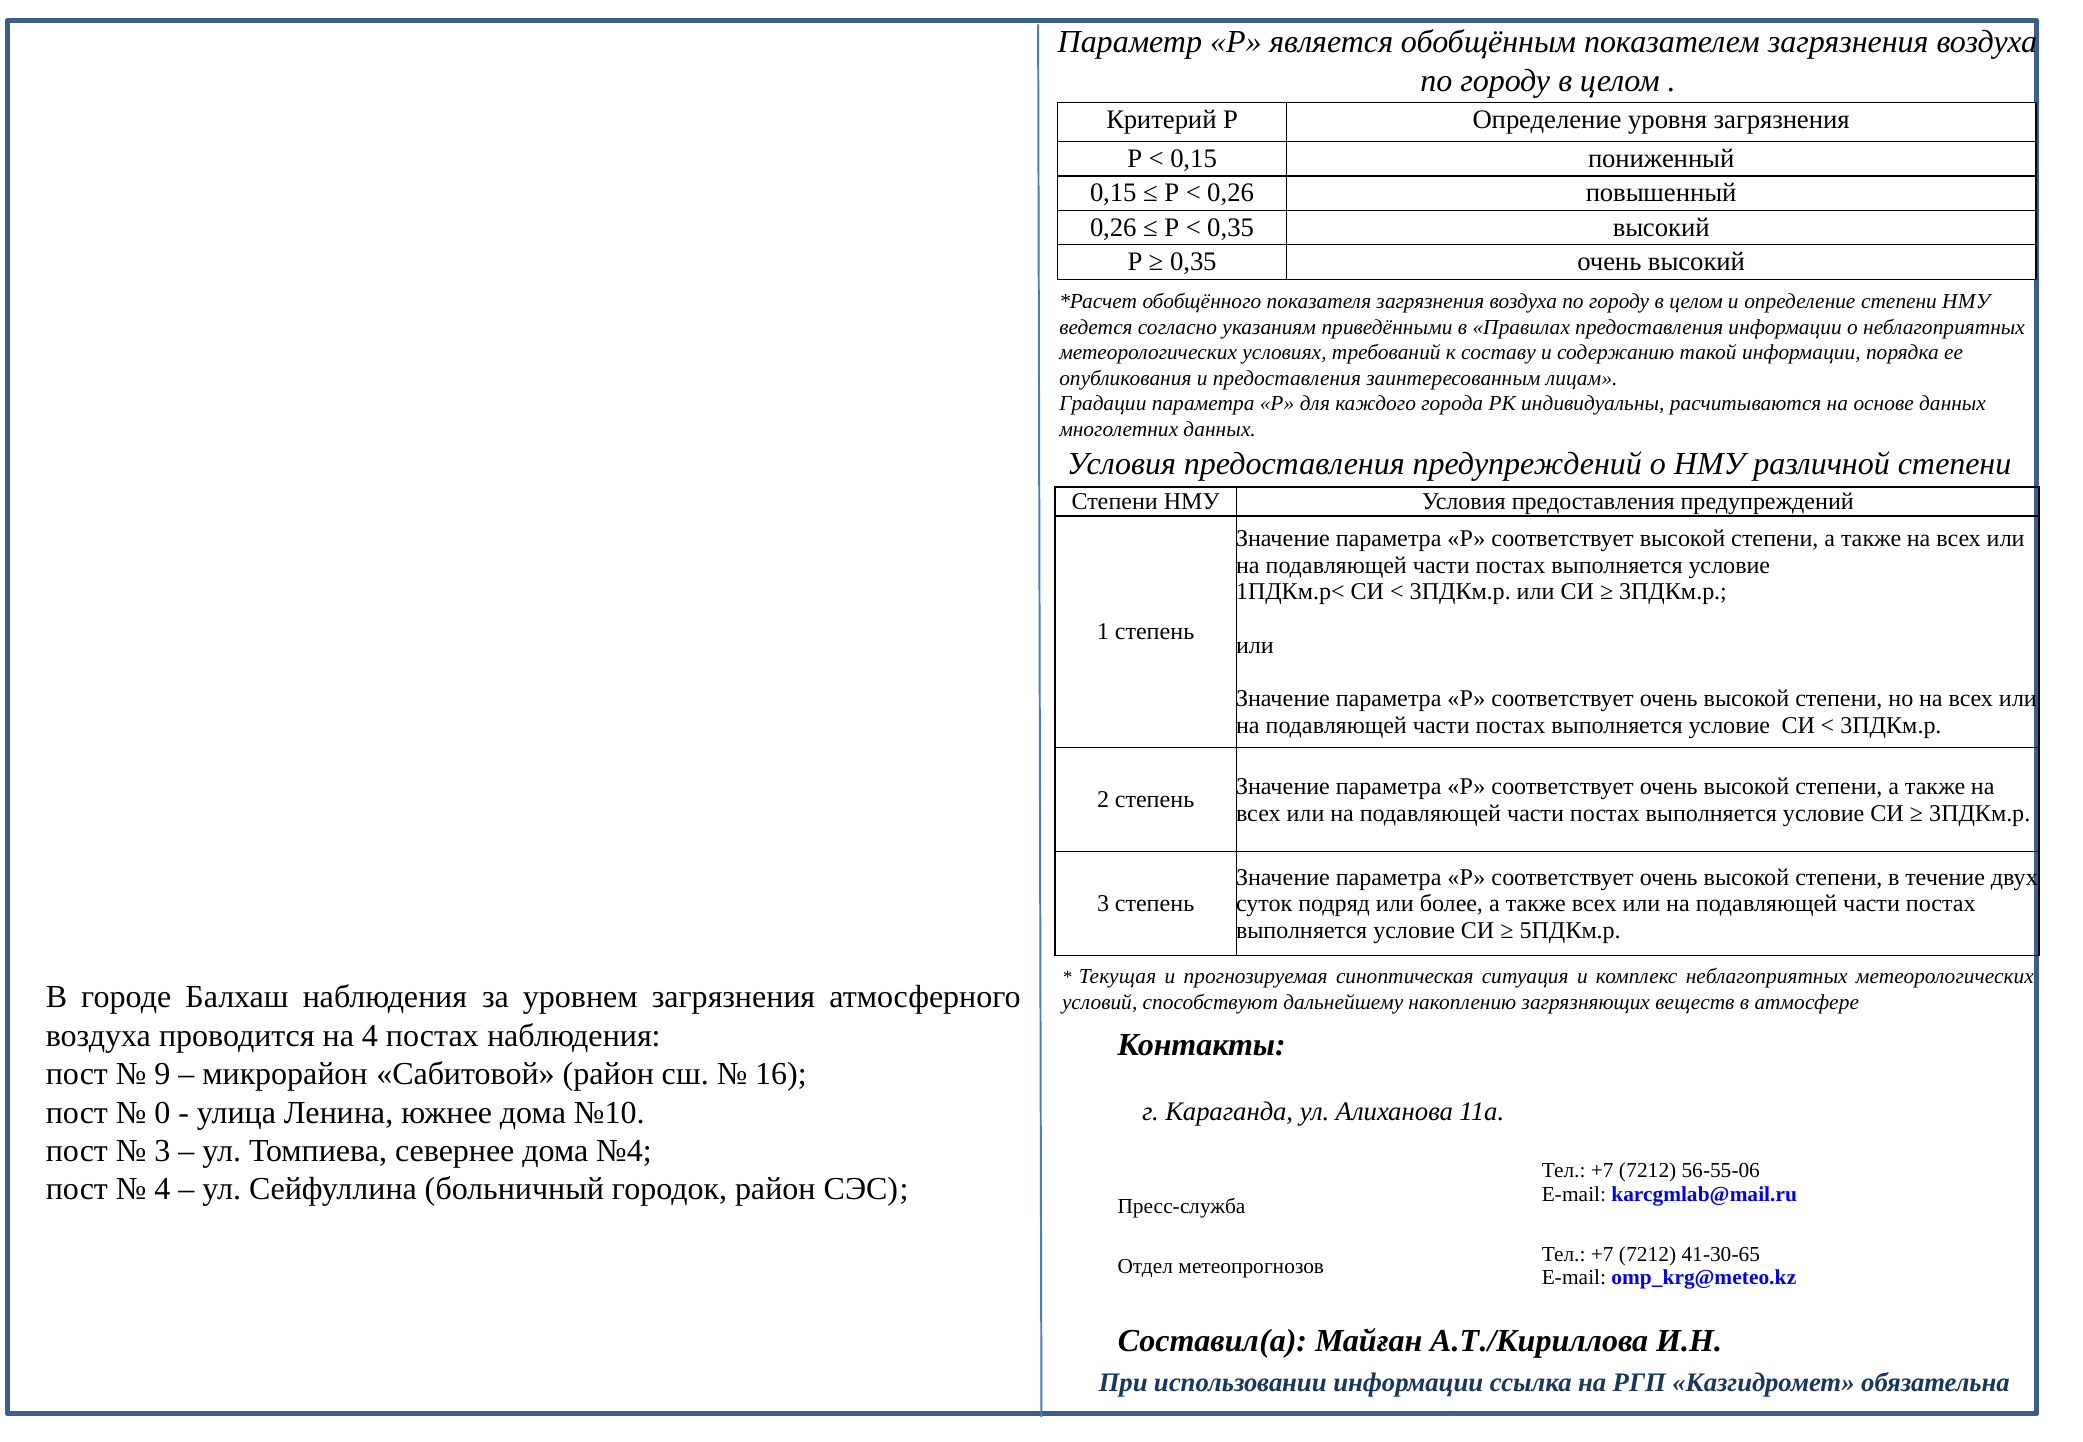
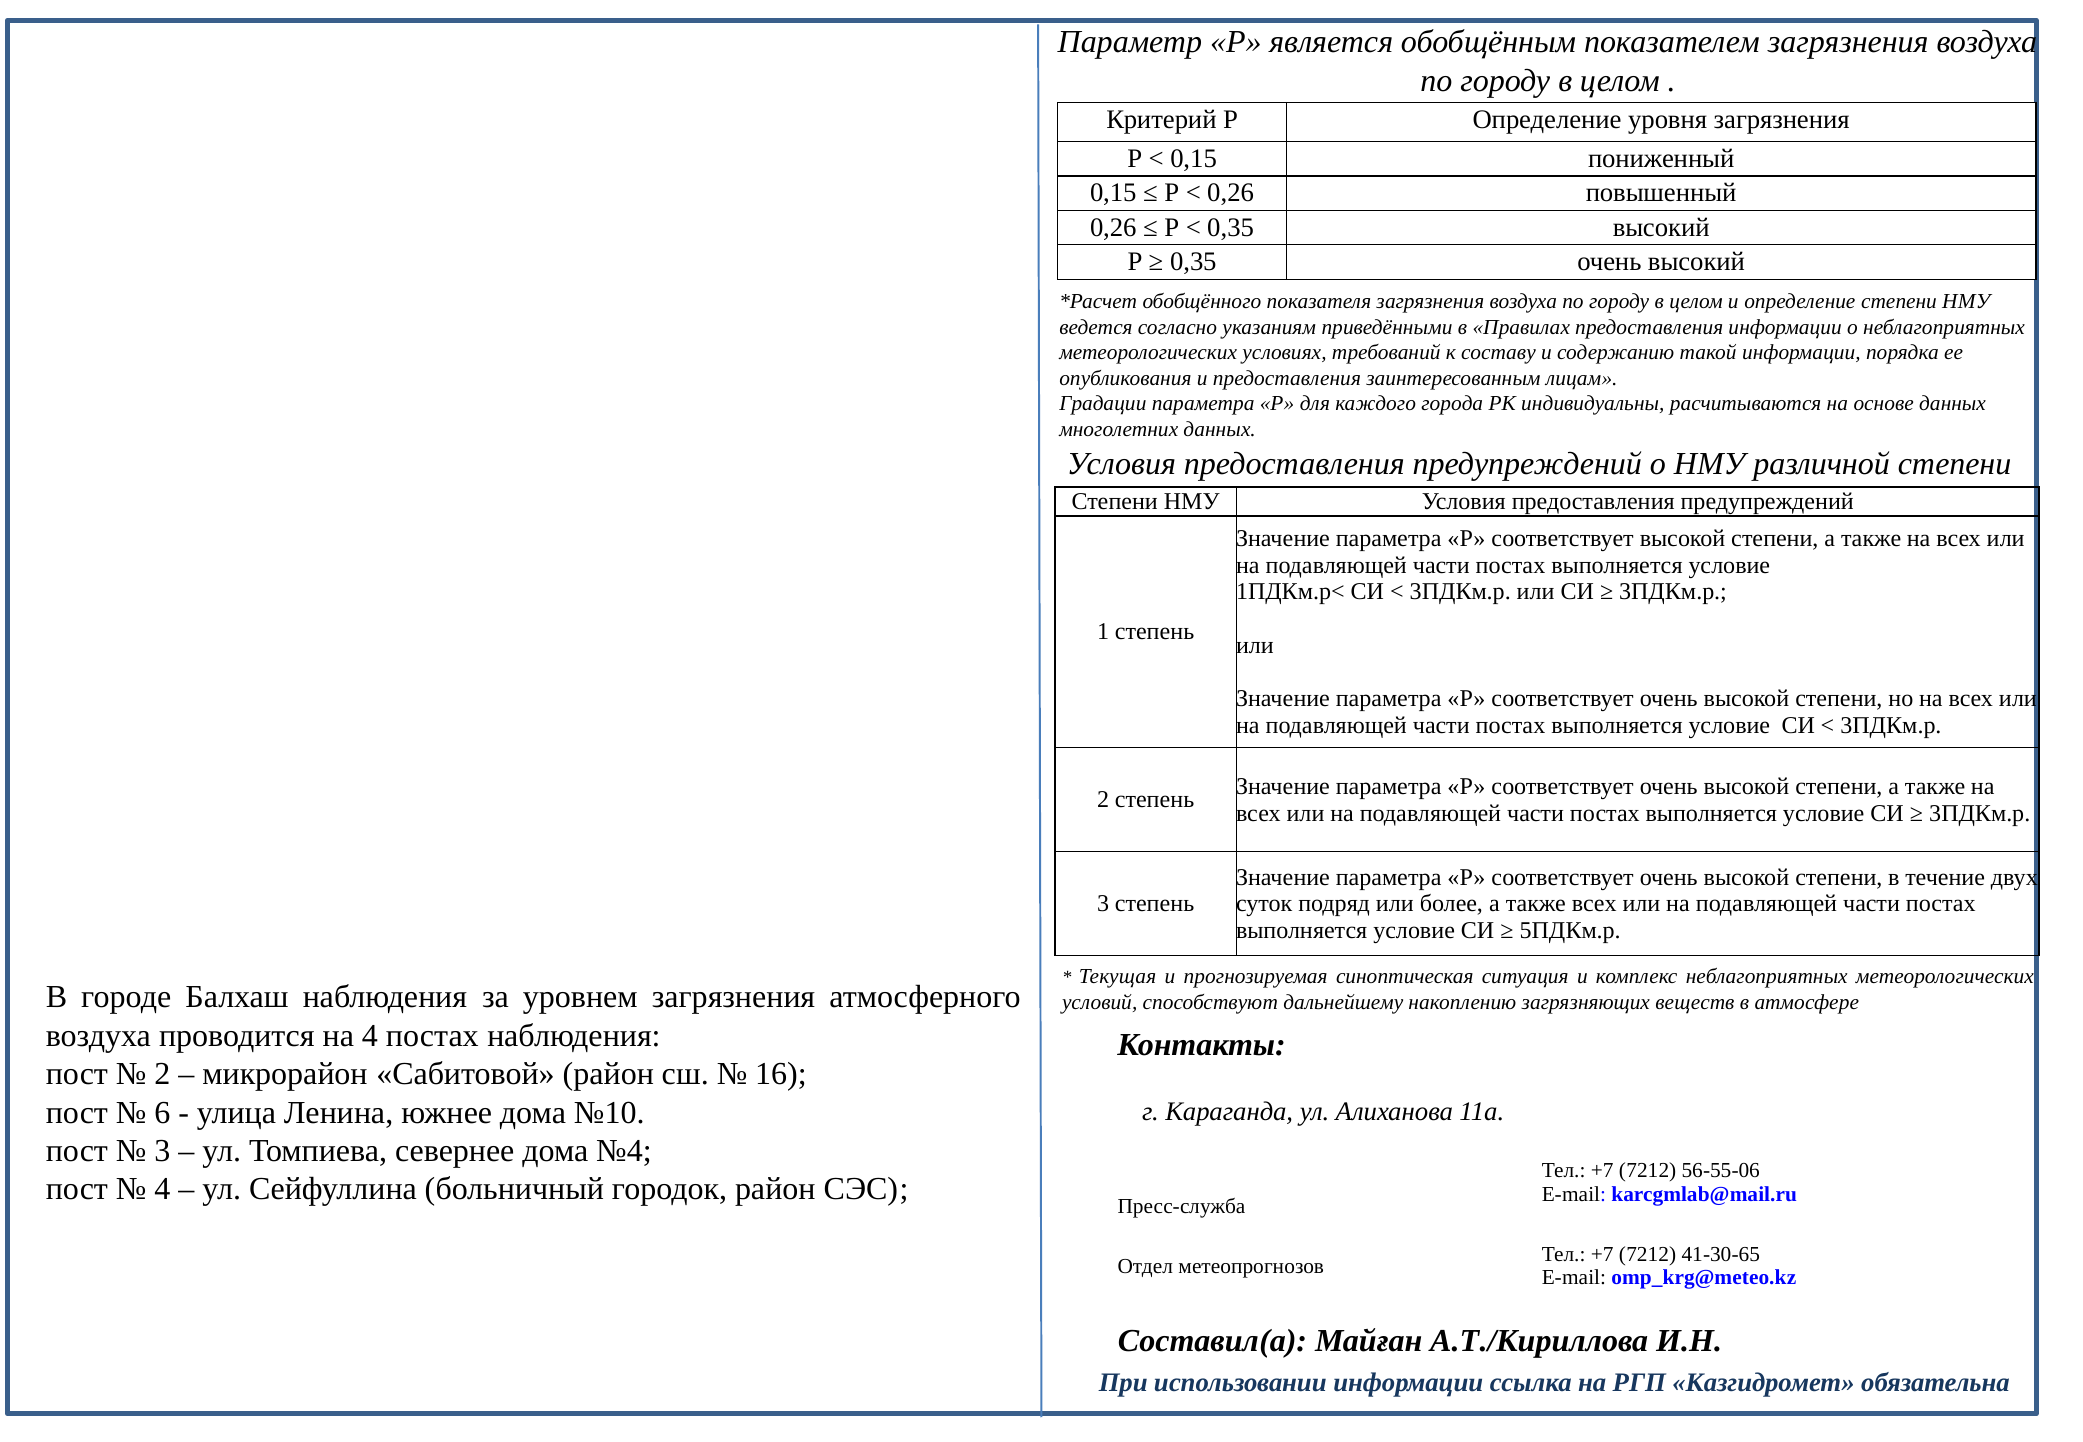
9: 9 -> 2 (162, 1074)
0: 0 -> 6 (162, 1112)
